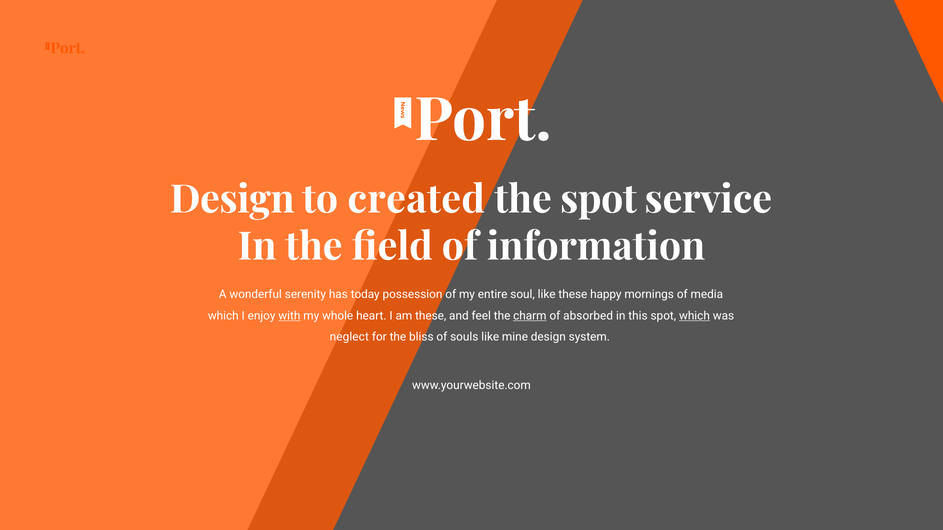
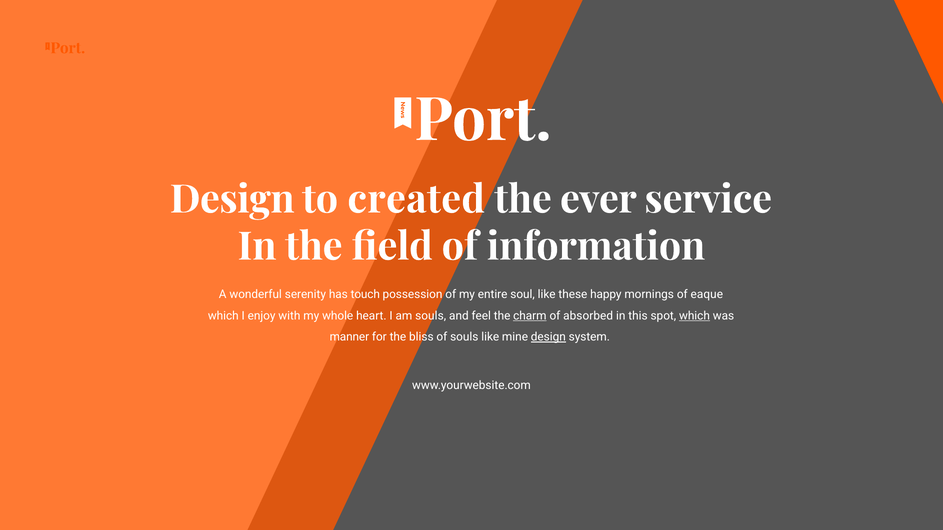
the spot: spot -> ever (598, 200)
today: today -> touch (365, 295)
media: media -> eaque (707, 295)
with underline: present -> none (289, 316)
am these: these -> souls (431, 316)
neglect: neglect -> manner (349, 337)
design underline: none -> present (548, 337)
